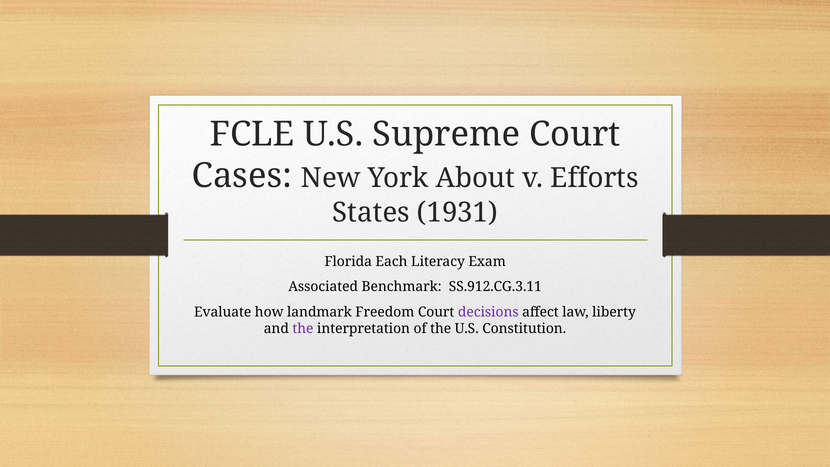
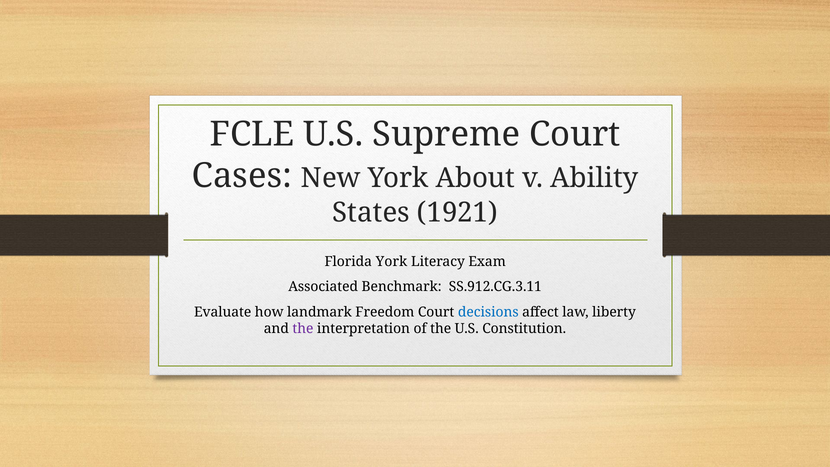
Efforts: Efforts -> Ability (594, 178)
1931: 1931 -> 1921 (457, 213)
Florida Each: Each -> York (391, 261)
decisions colour: purple -> blue (488, 312)
